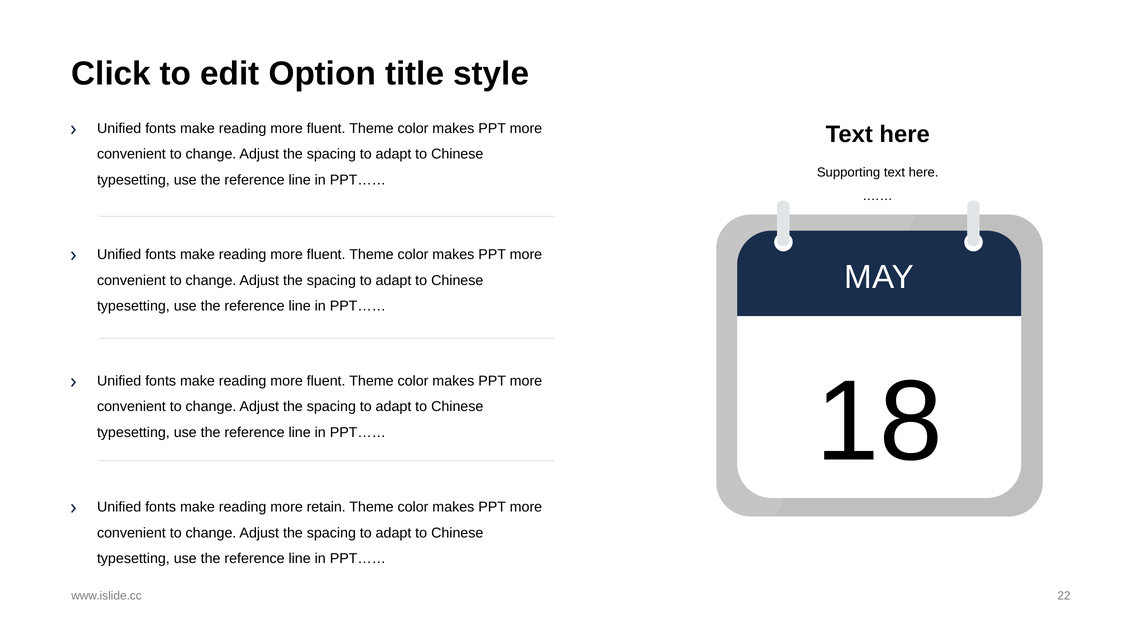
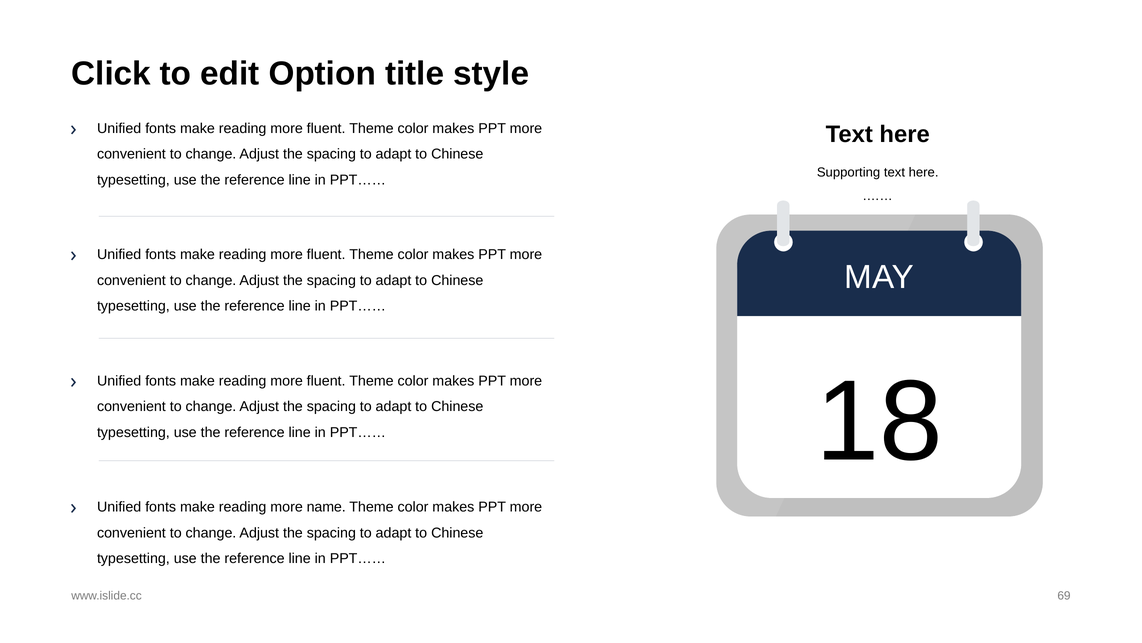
retain: retain -> name (326, 507)
22: 22 -> 69 (1064, 595)
